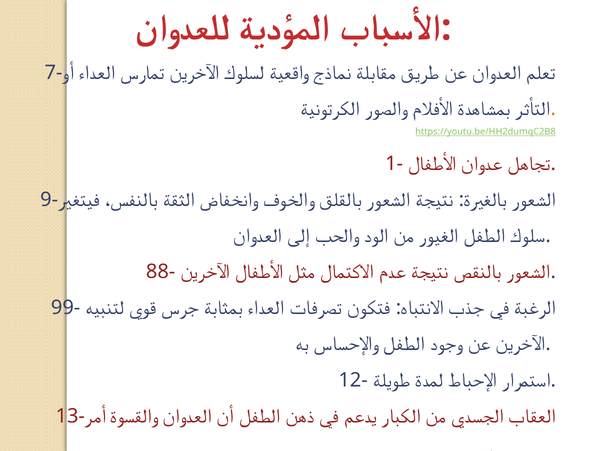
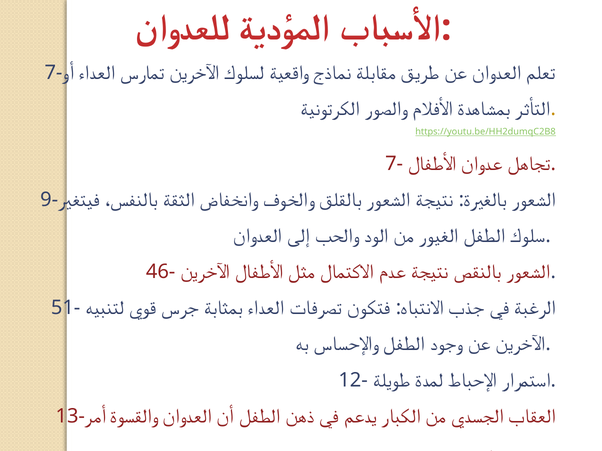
1-: 1- -> 7- (394, 164)
88-: 88- -> 46- (161, 272)
99-: 99- -> 51- (66, 308)
